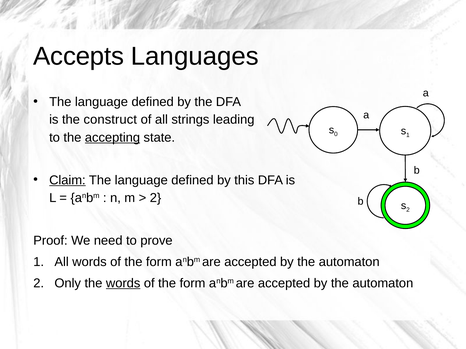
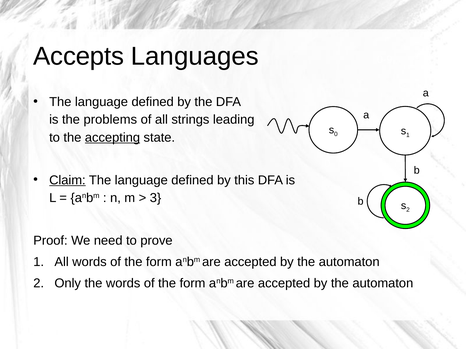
construct: construct -> problems (110, 120)
2: 2 -> 3 (156, 198)
words underline: present -> none (123, 283)
